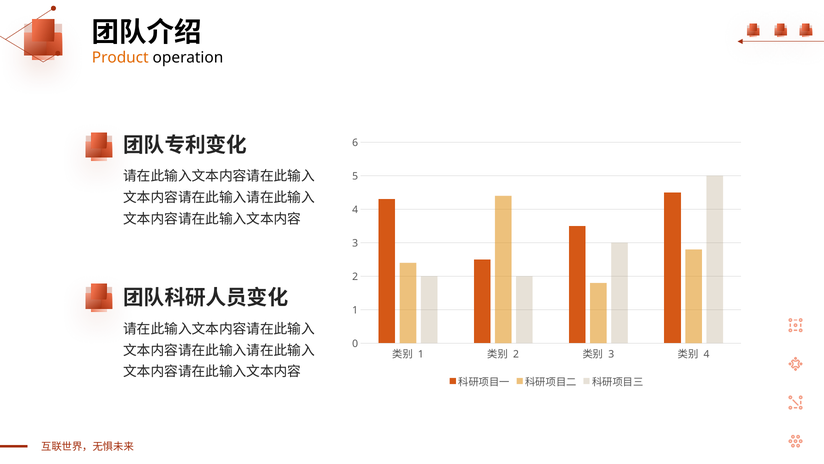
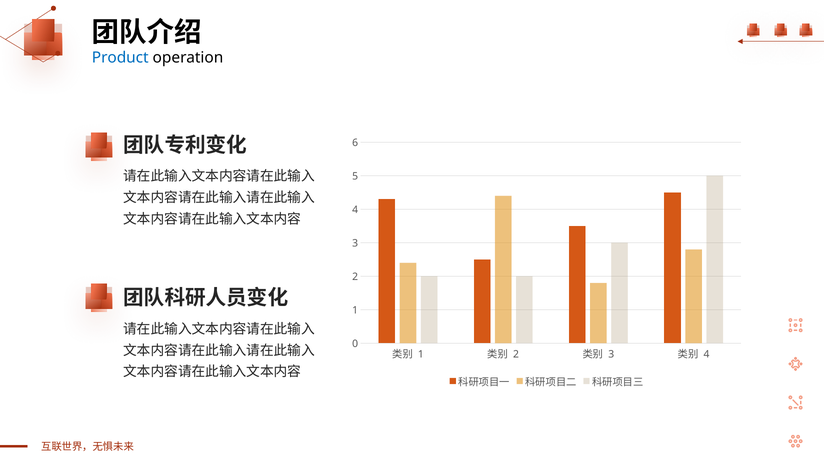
Product colour: orange -> blue (120, 57)
